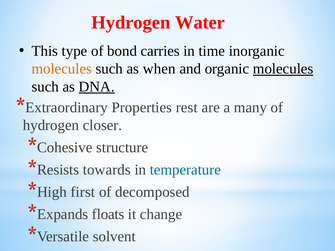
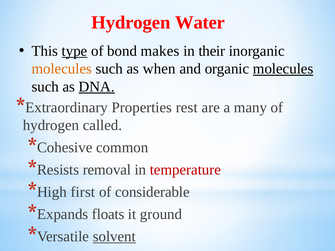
type underline: none -> present (75, 51)
carries: carries -> makes (160, 51)
time: time -> their (212, 51)
closer: closer -> called (103, 125)
structure: structure -> common (122, 148)
towards: towards -> removal (107, 170)
temperature colour: blue -> red (185, 170)
decomposed: decomposed -> considerable (152, 192)
change: change -> ground (161, 214)
solvent underline: none -> present (114, 237)
